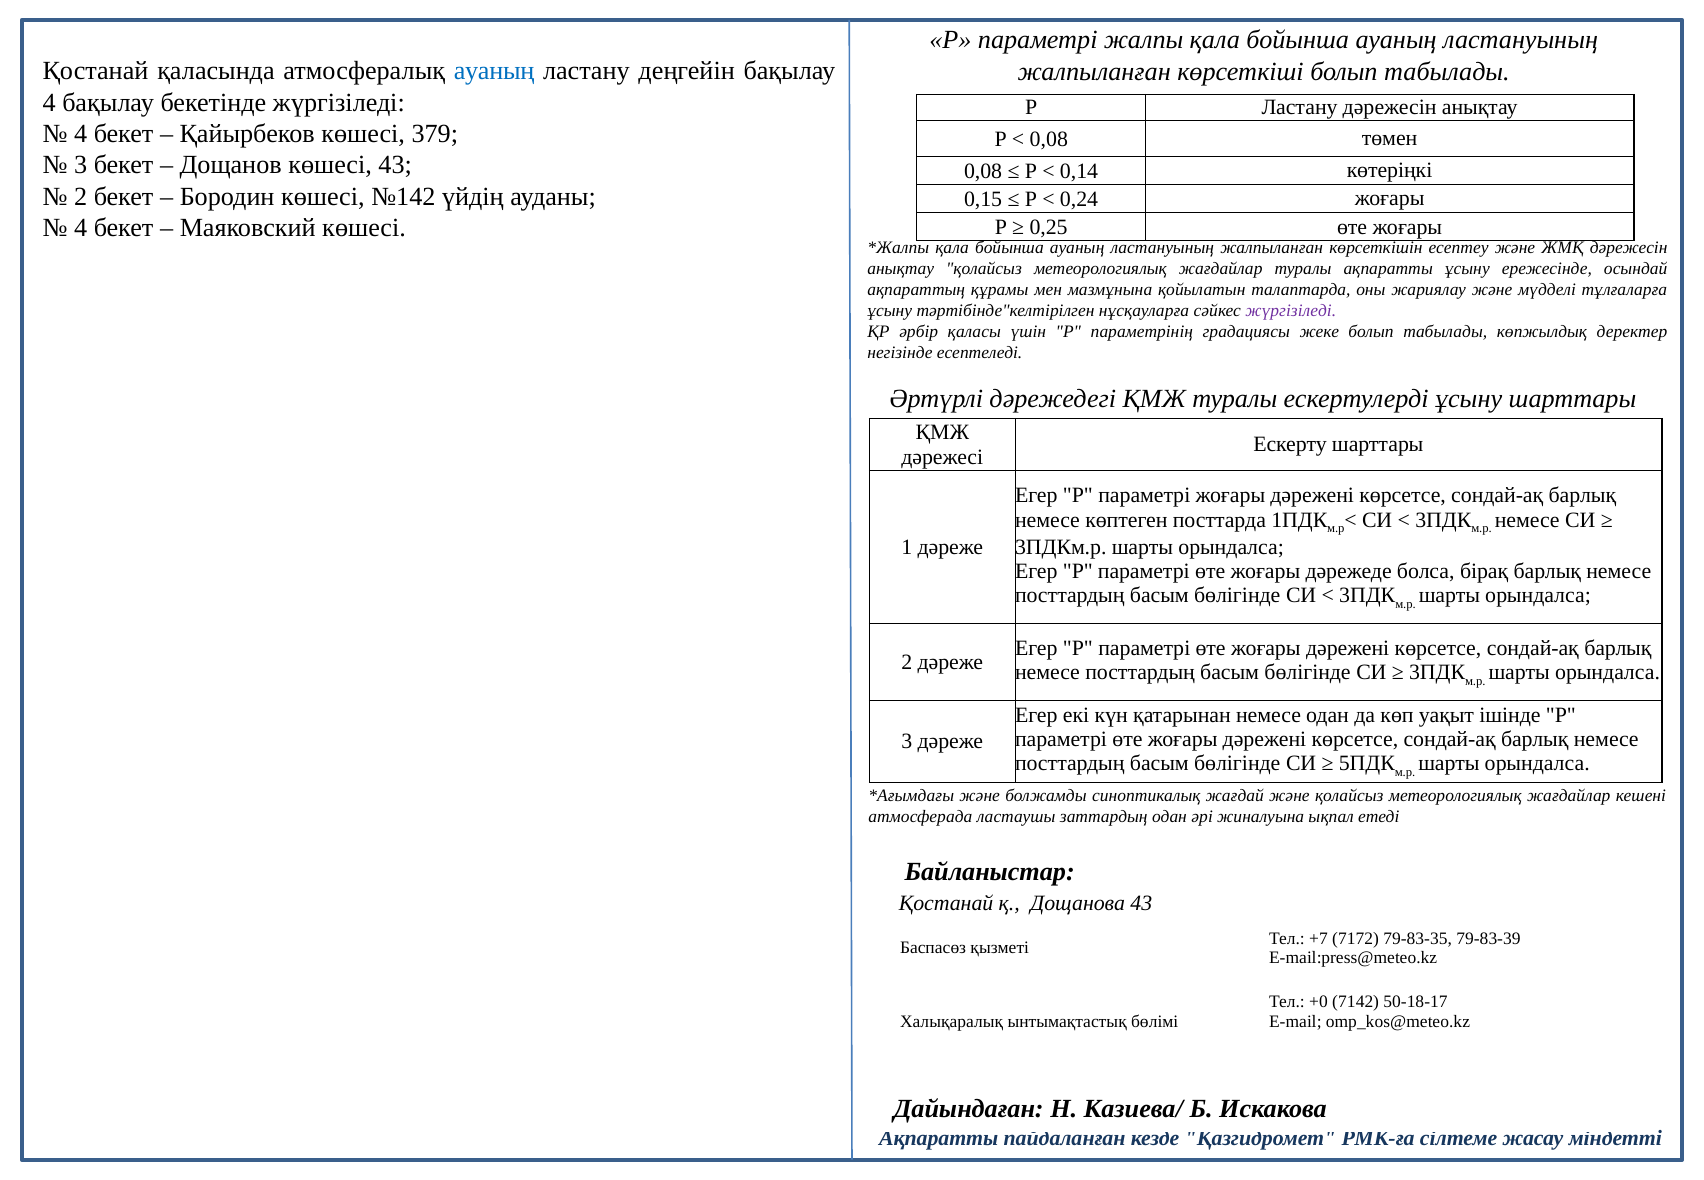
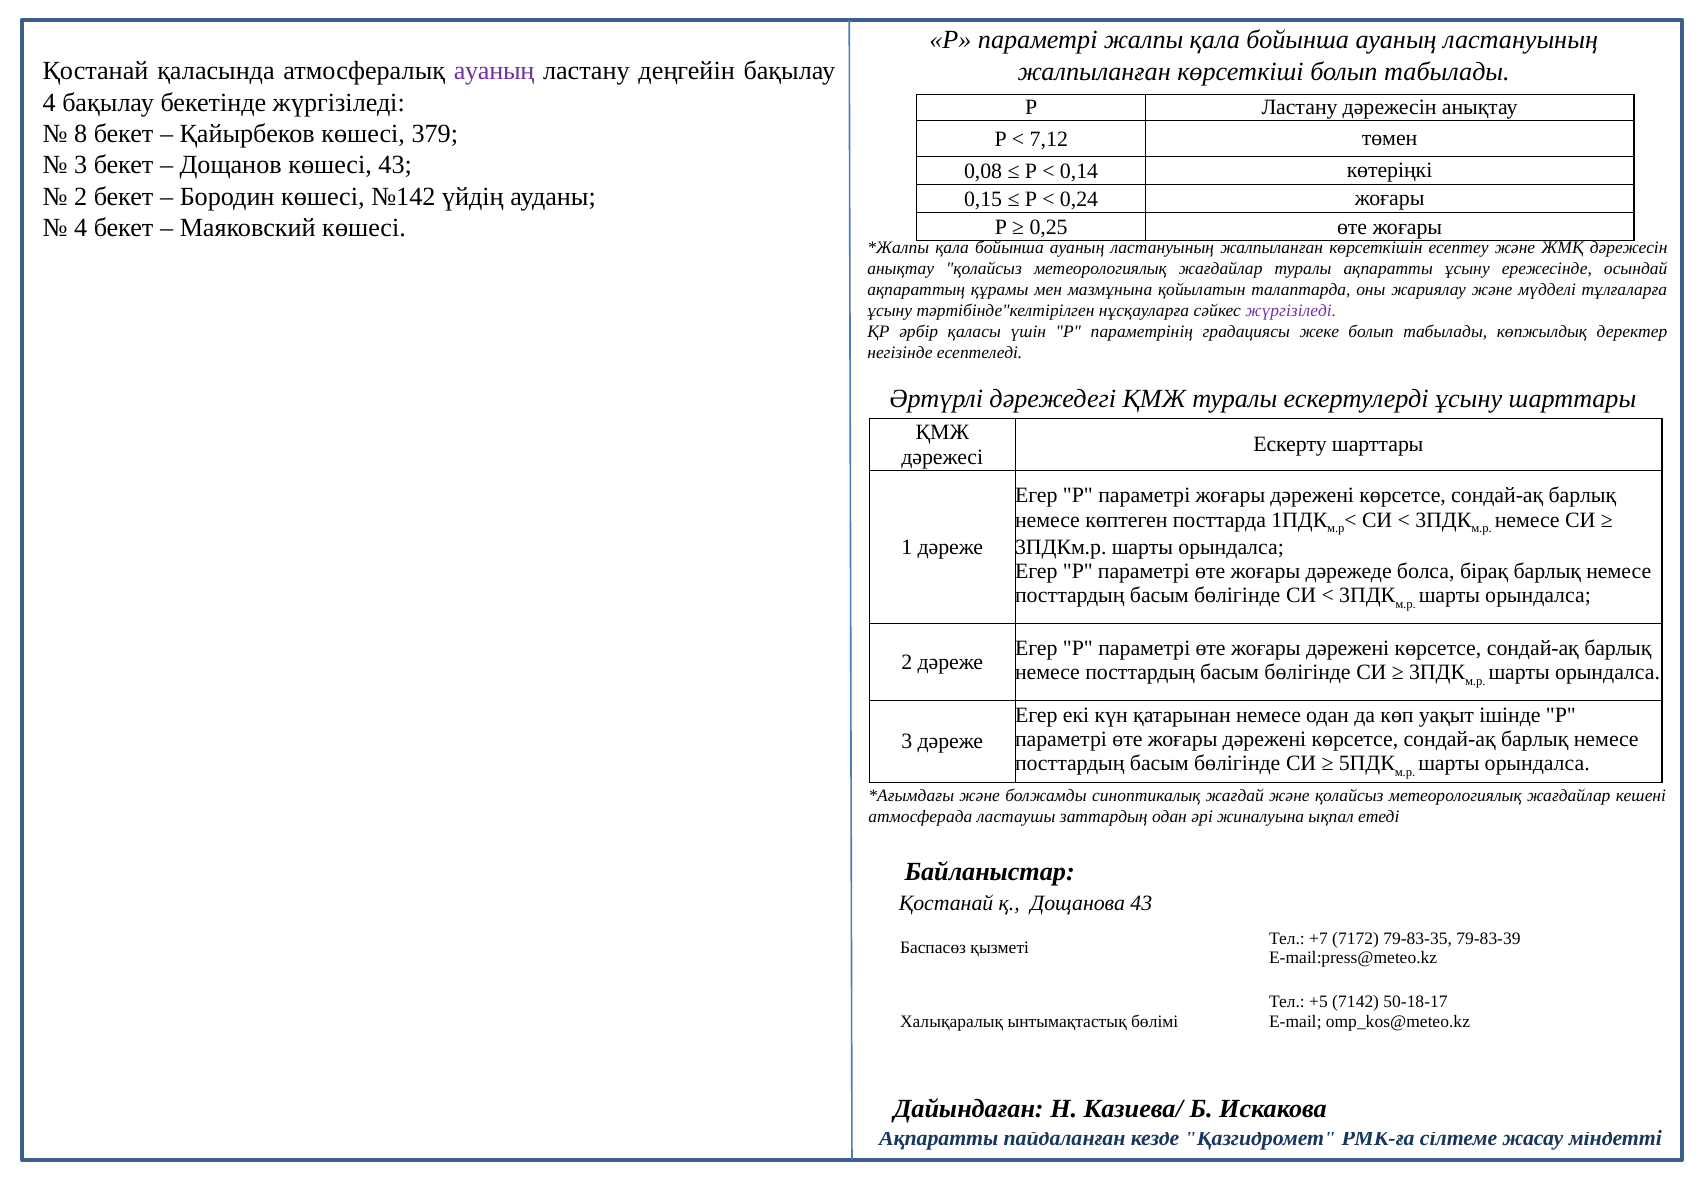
ауаның colour: blue -> purple (494, 71)
4: 4 -> 8 (81, 134)
0,08: 0,08 -> 7,12 (1049, 139)
+0: +0 -> +5 (1318, 1002)
